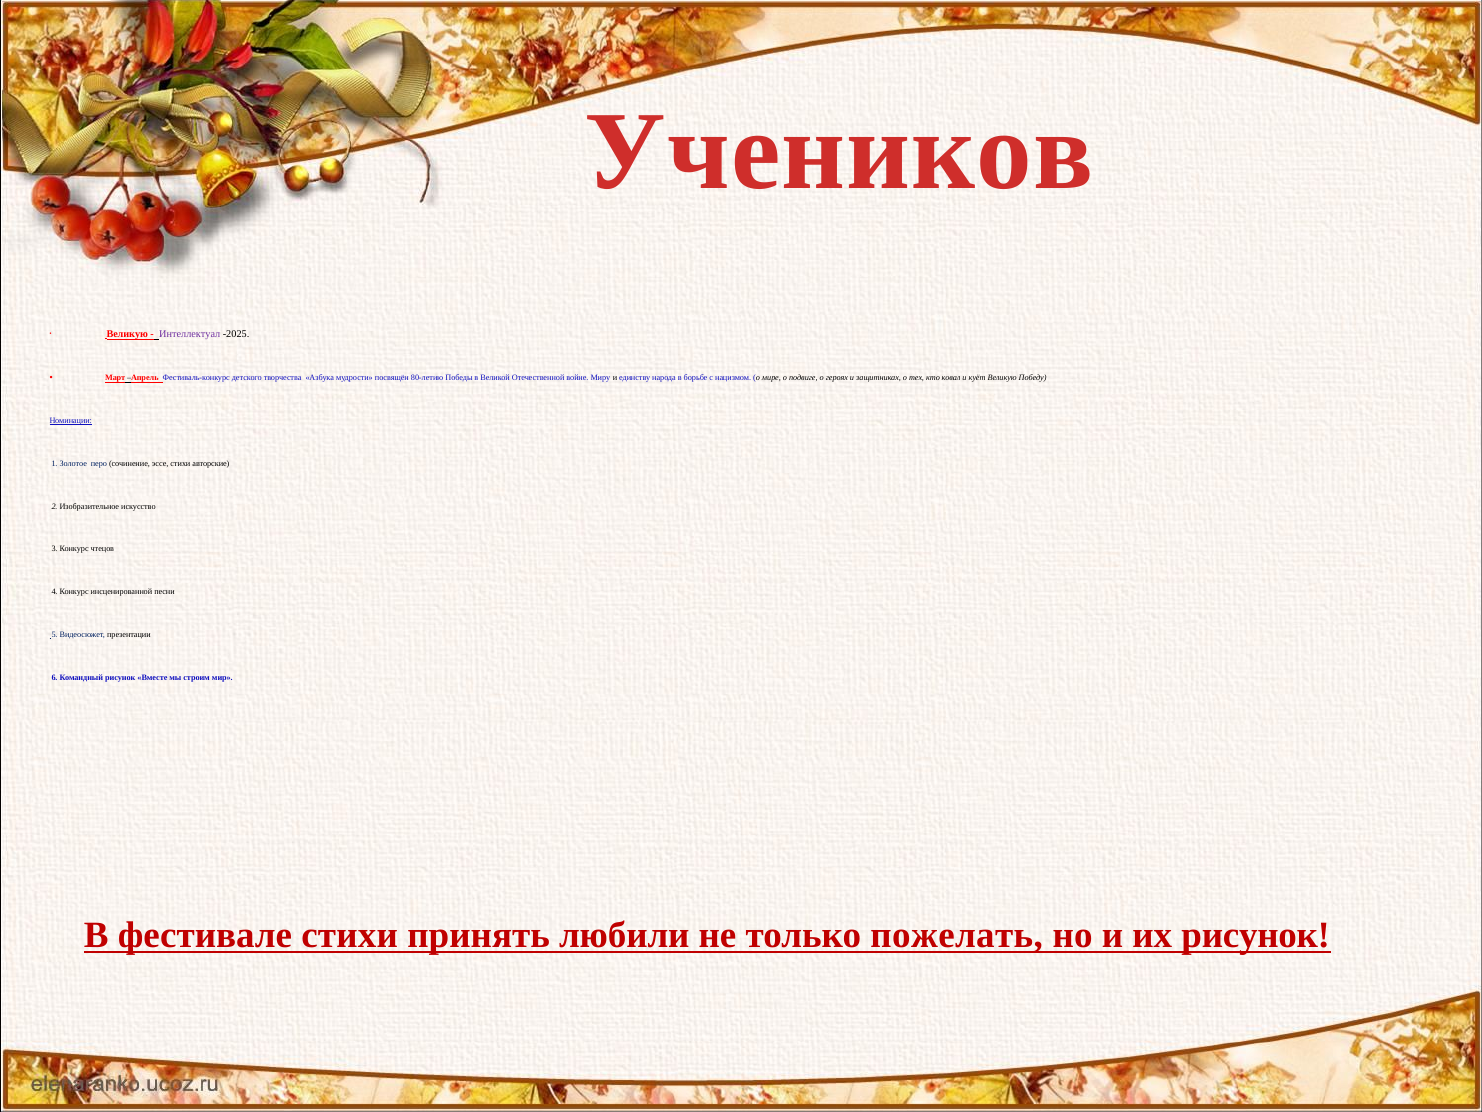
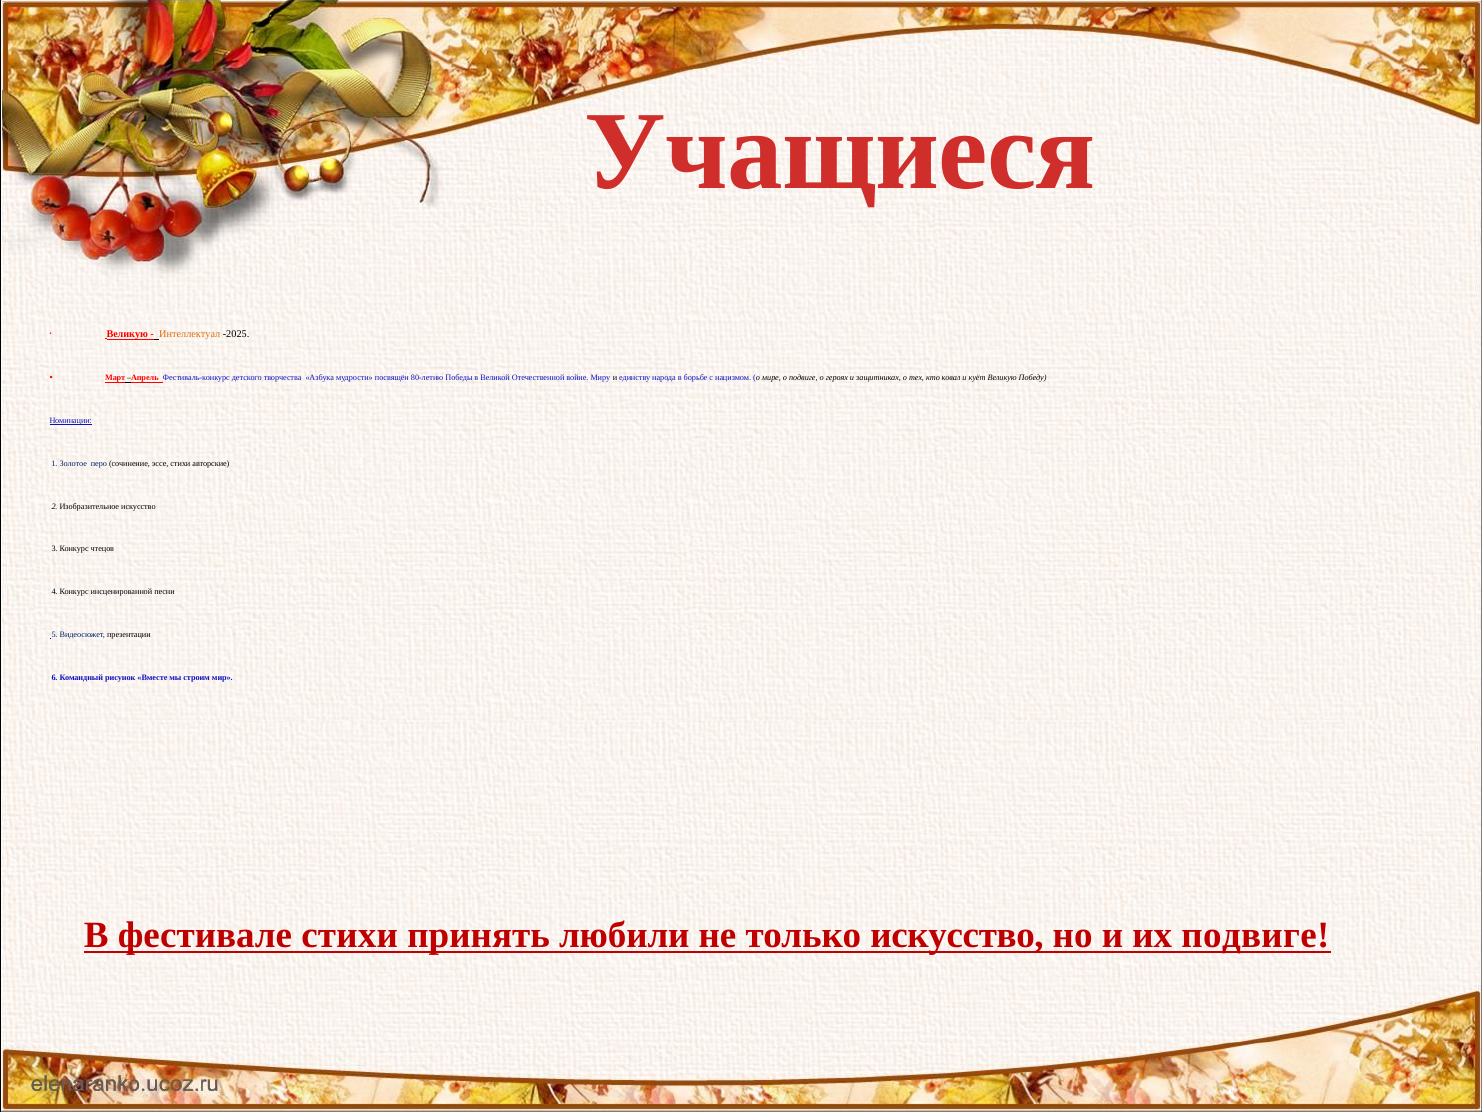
Учеников: Учеников -> Учащиеся (840, 151)
Интеллектуал colour: purple -> orange (190, 334)
только пожелать: пожелать -> искусство (957, 935)
их рисунок: рисунок -> подвиге (1255, 935)
